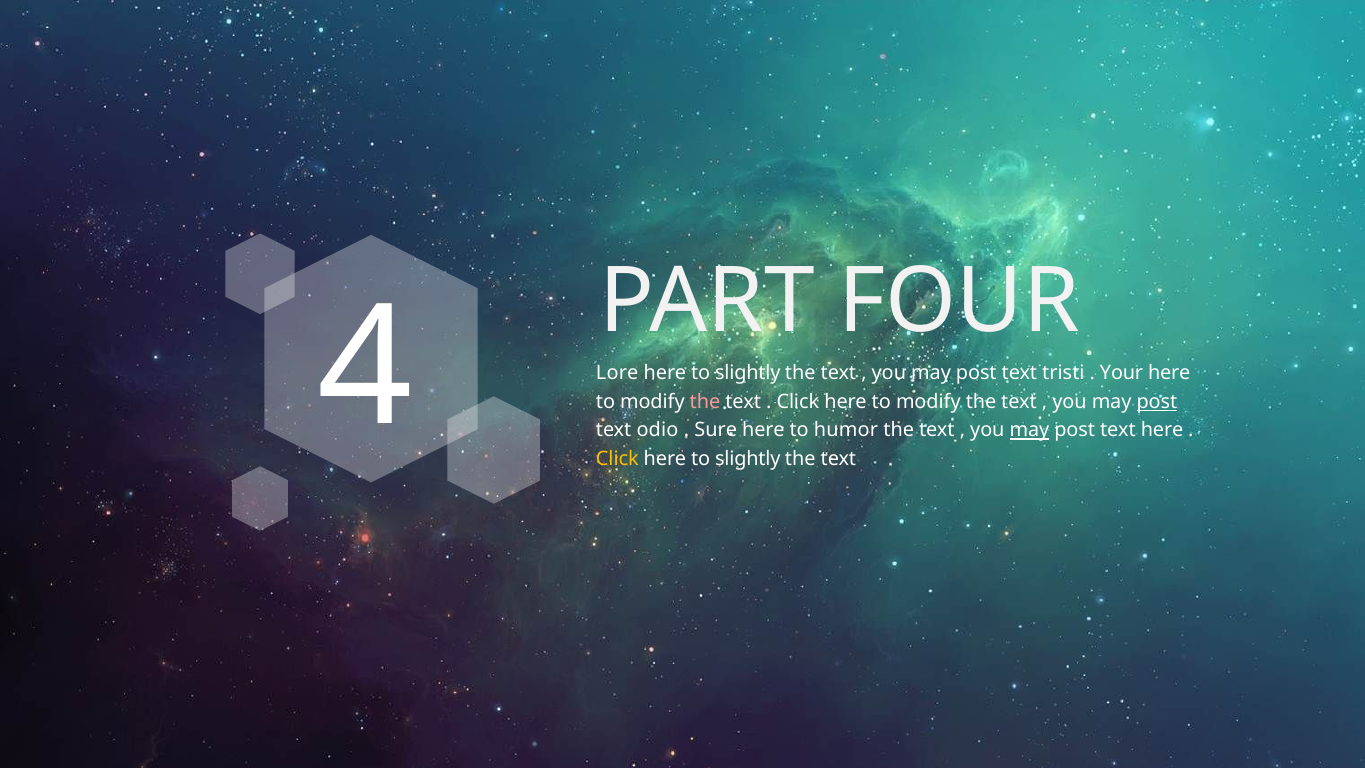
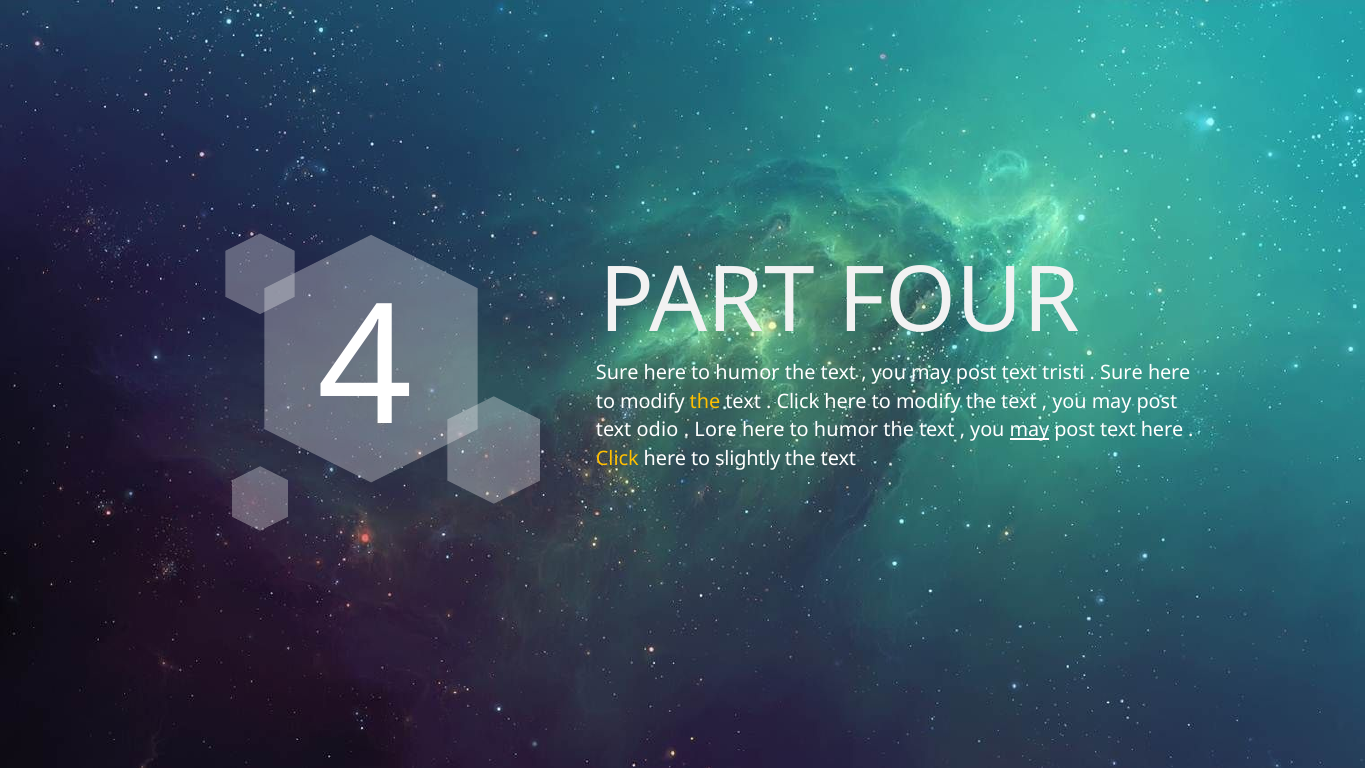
Lore: Lore -> Sure (617, 373)
slightly: slightly -> humor (748, 373)
Your: Your -> Sure (1121, 373)
the colour: pink -> yellow (705, 402)
post underline: present -> none (1157, 402)
Sure: Sure -> Lore (716, 430)
